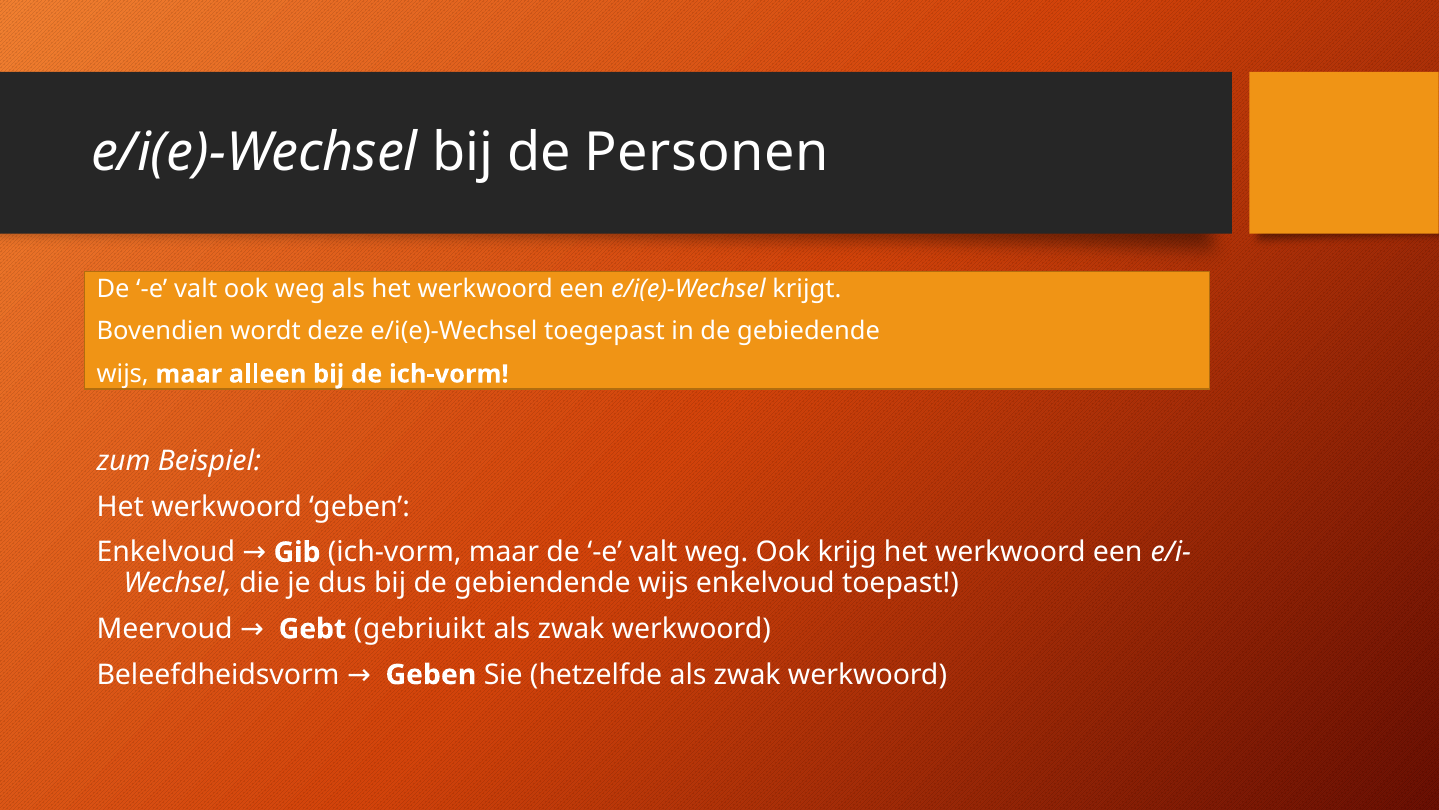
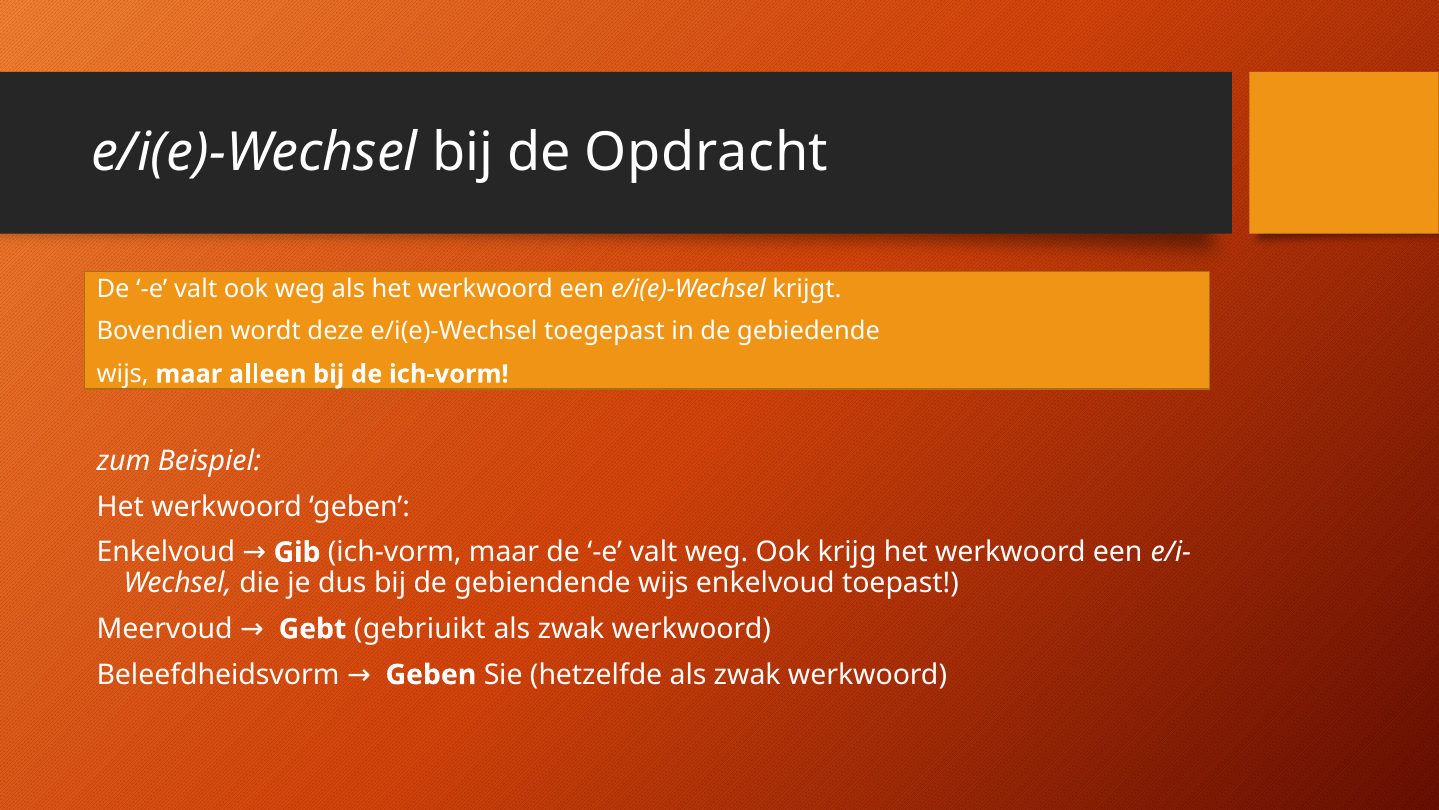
Personen: Personen -> Opdracht (707, 152)
